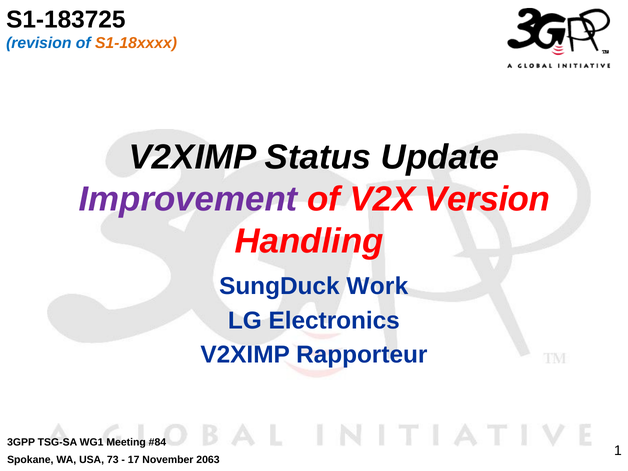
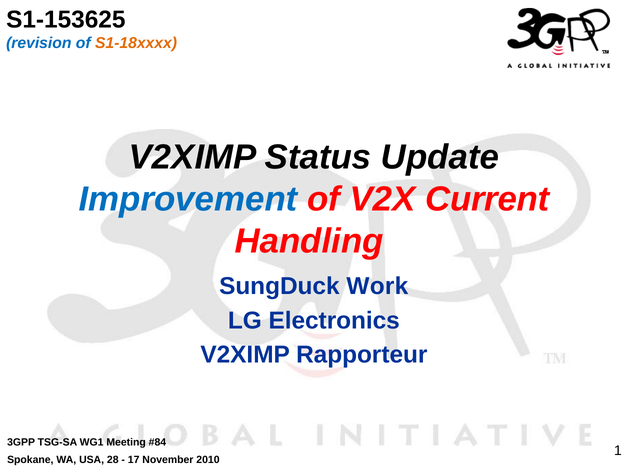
S1-183725: S1-183725 -> S1-153625 (66, 19)
Improvement colour: purple -> blue (188, 199)
Version: Version -> Current (487, 199)
73: 73 -> 28 (113, 460)
2063: 2063 -> 2010 (208, 460)
